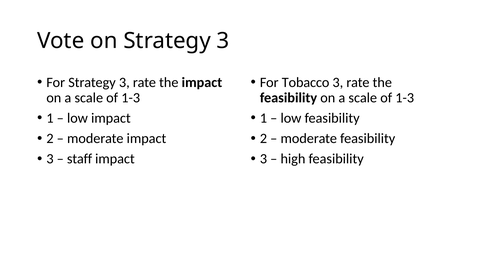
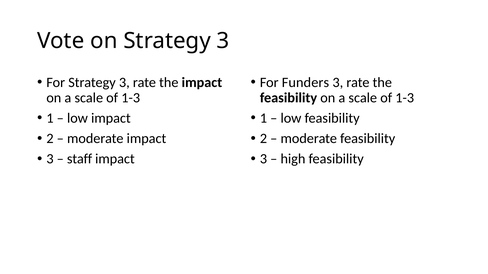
Tobacco: Tobacco -> Funders (305, 83)
